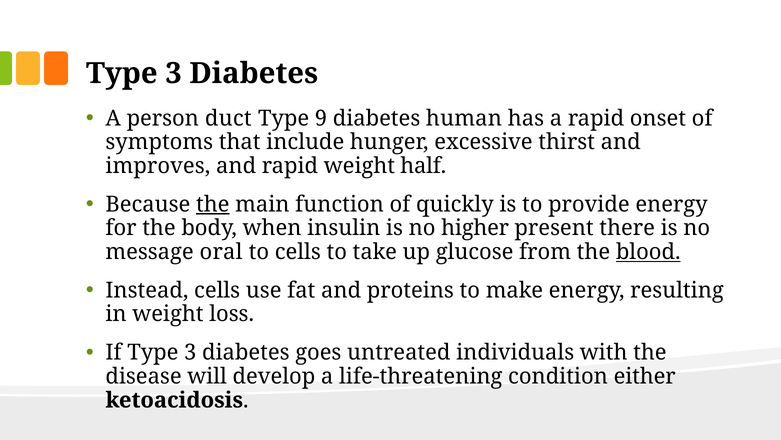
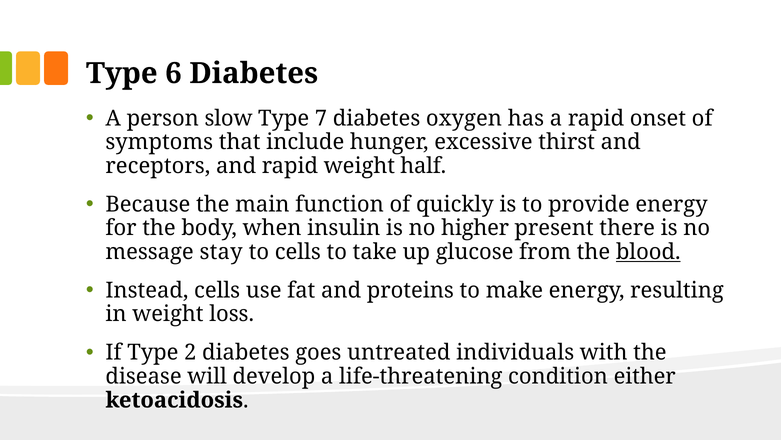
3: 3 -> 6 (173, 73)
duct: duct -> slow (229, 118)
9: 9 -> 7 (321, 118)
human: human -> oxygen (464, 118)
improves: improves -> receptors (158, 166)
the underline: present -> none (213, 204)
oral: oral -> stay (221, 252)
If Type 3: 3 -> 2 (190, 352)
